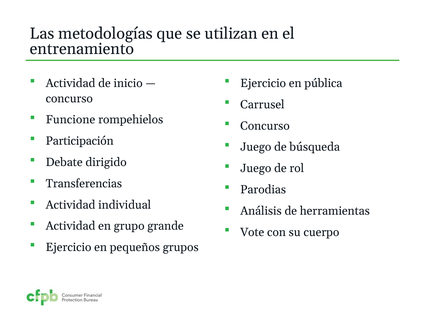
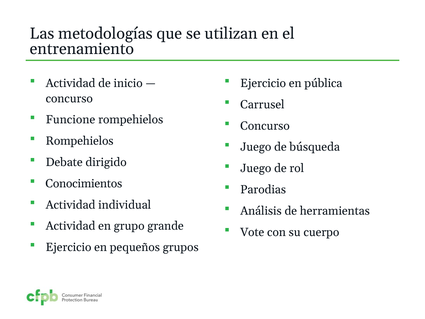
Participación: Participación -> Rompehielos (80, 141)
Transferencias: Transferencias -> Conocimientos (84, 183)
